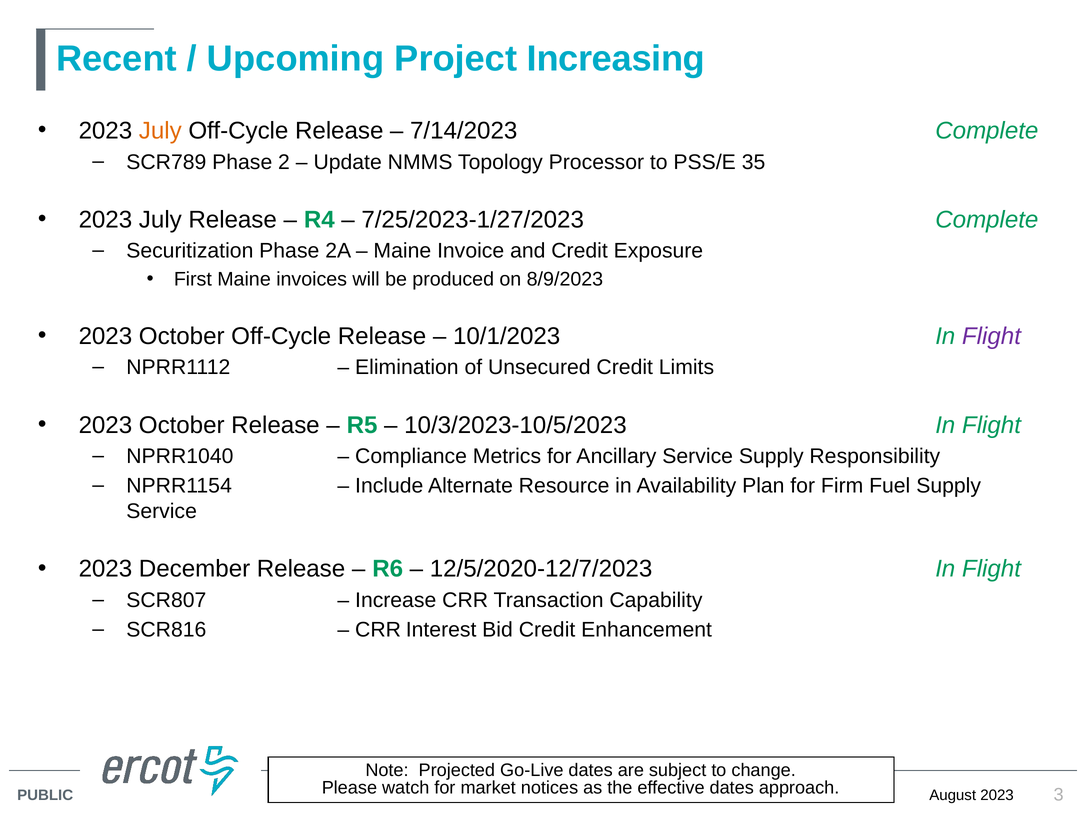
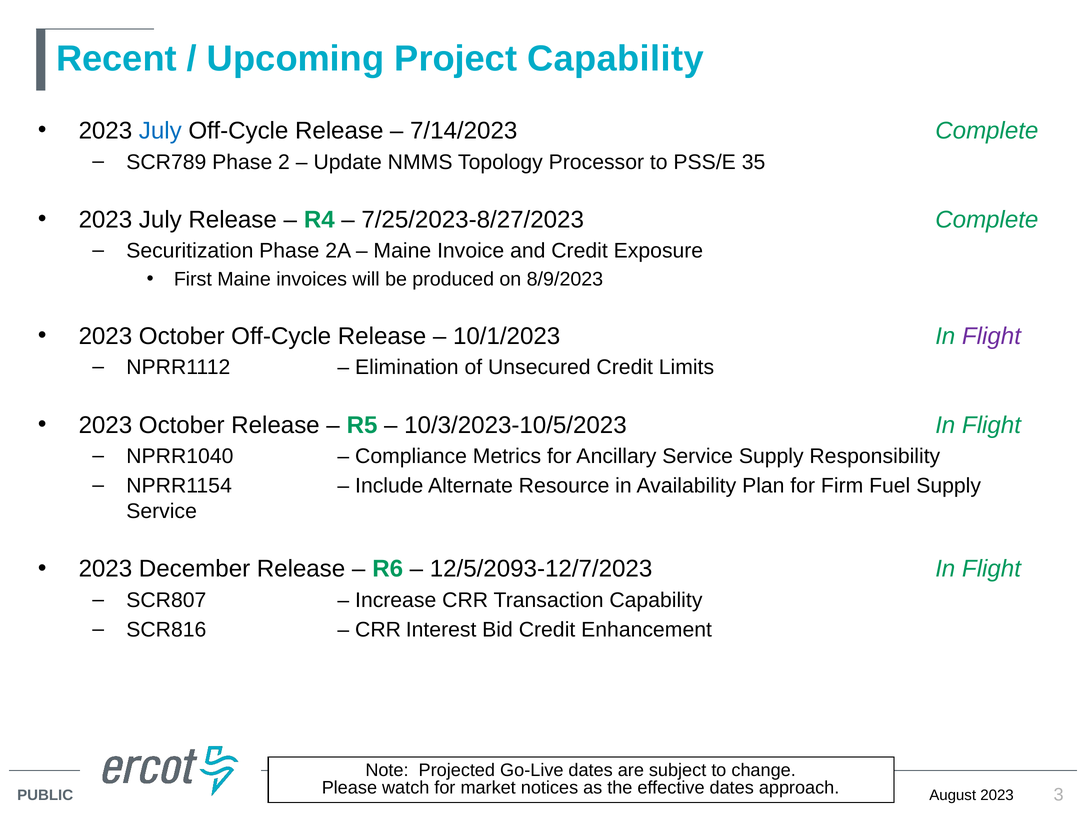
Project Increasing: Increasing -> Capability (616, 59)
July colour: orange -> blue (160, 131)
7/25/2023-1/27/2023: 7/25/2023-1/27/2023 -> 7/25/2023-8/27/2023 (473, 220)
12/5/2020-12/7/2023: 12/5/2020-12/7/2023 -> 12/5/2093-12/7/2023 (541, 569)
